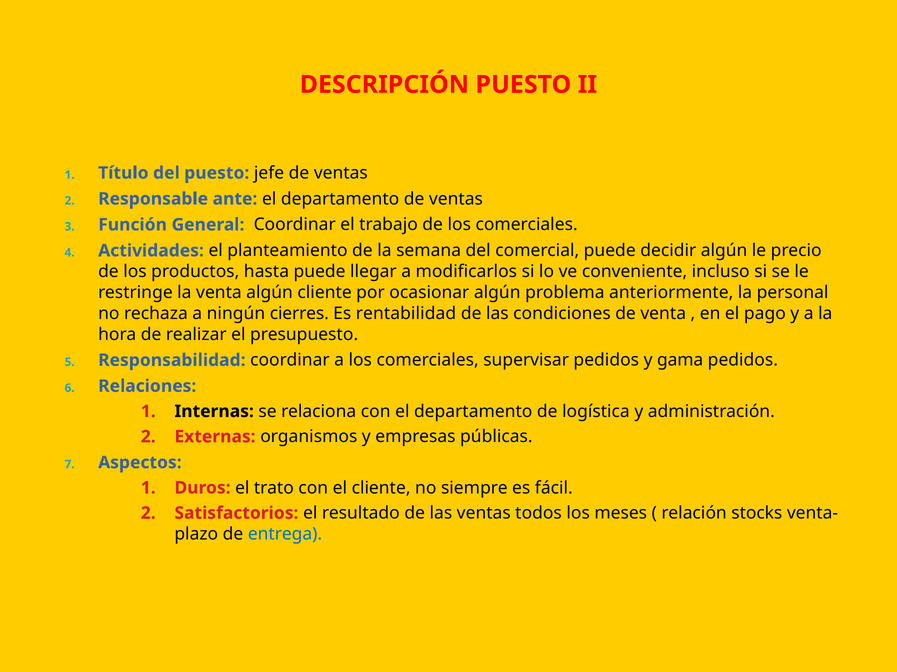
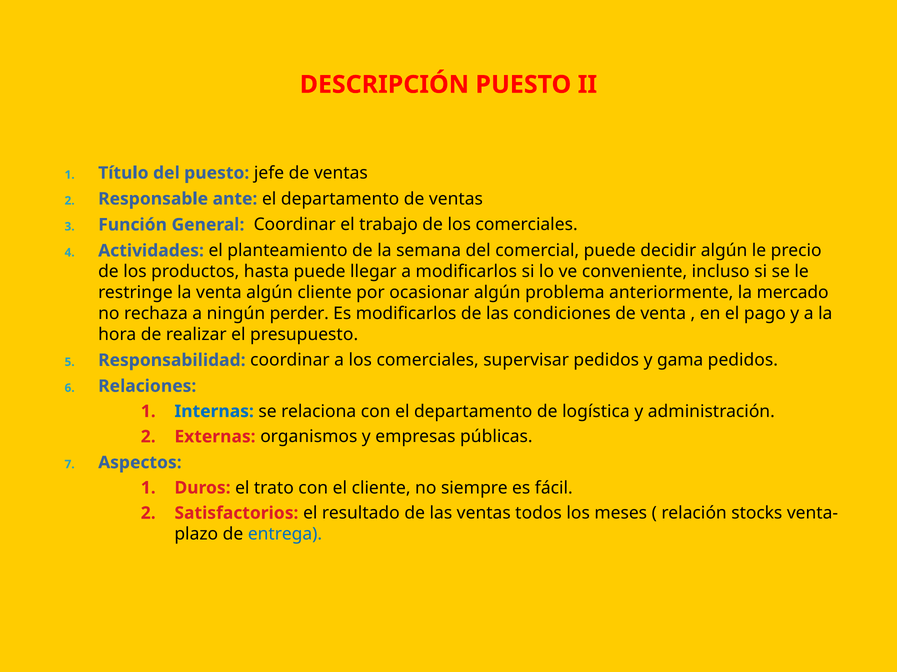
personal: personal -> mercado (793, 293)
cierres: cierres -> perder (299, 314)
Es rentabilidad: rentabilidad -> modificarlos (406, 314)
Internas colour: black -> blue (214, 412)
